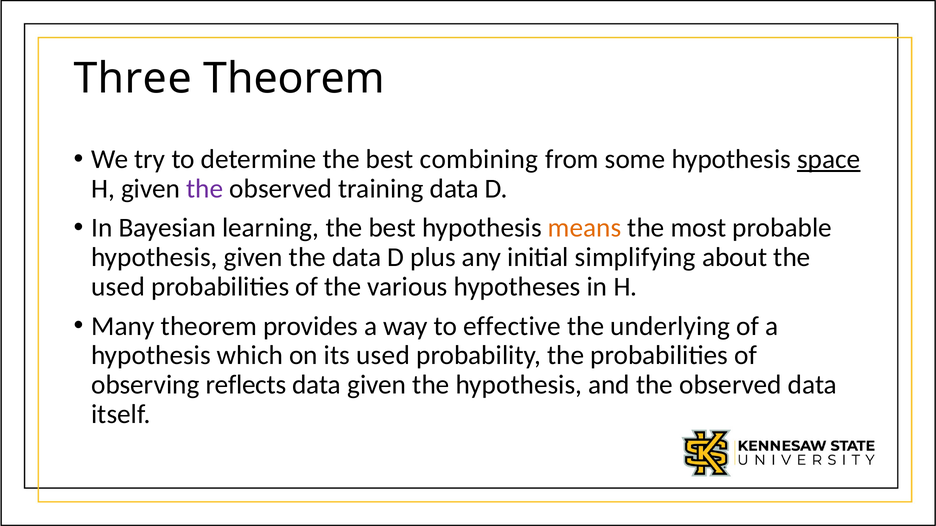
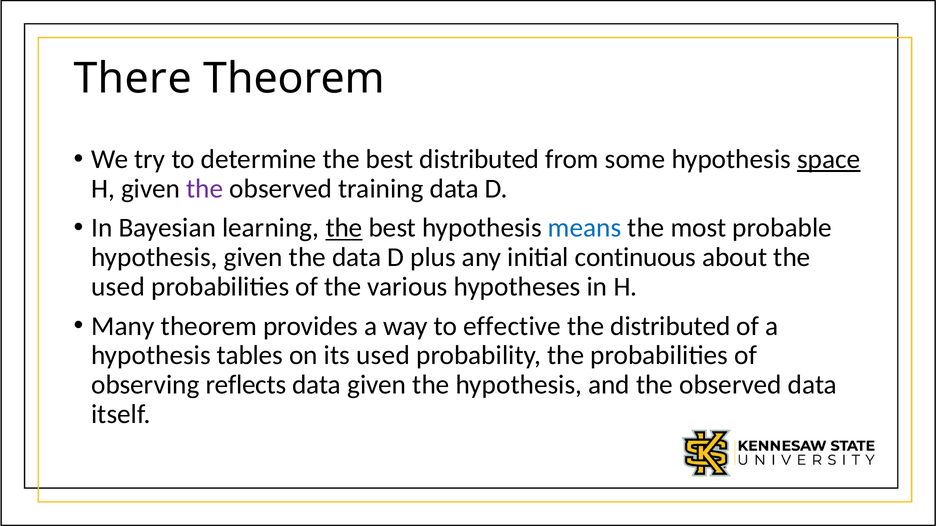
Three: Three -> There (133, 79)
best combining: combining -> distributed (479, 159)
the underline: none -> present (344, 228)
means colour: orange -> blue (585, 228)
simplifying: simplifying -> continuous (636, 258)
the underlying: underlying -> distributed (670, 326)
which: which -> tables (250, 356)
